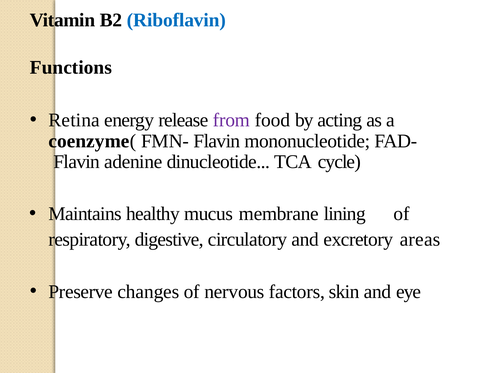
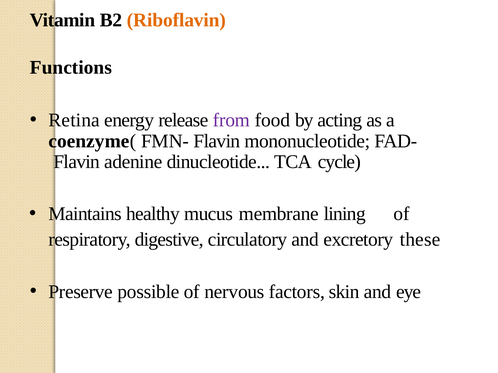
Riboflavin colour: blue -> orange (176, 20)
areas: areas -> these (420, 240)
changes: changes -> possible (148, 292)
